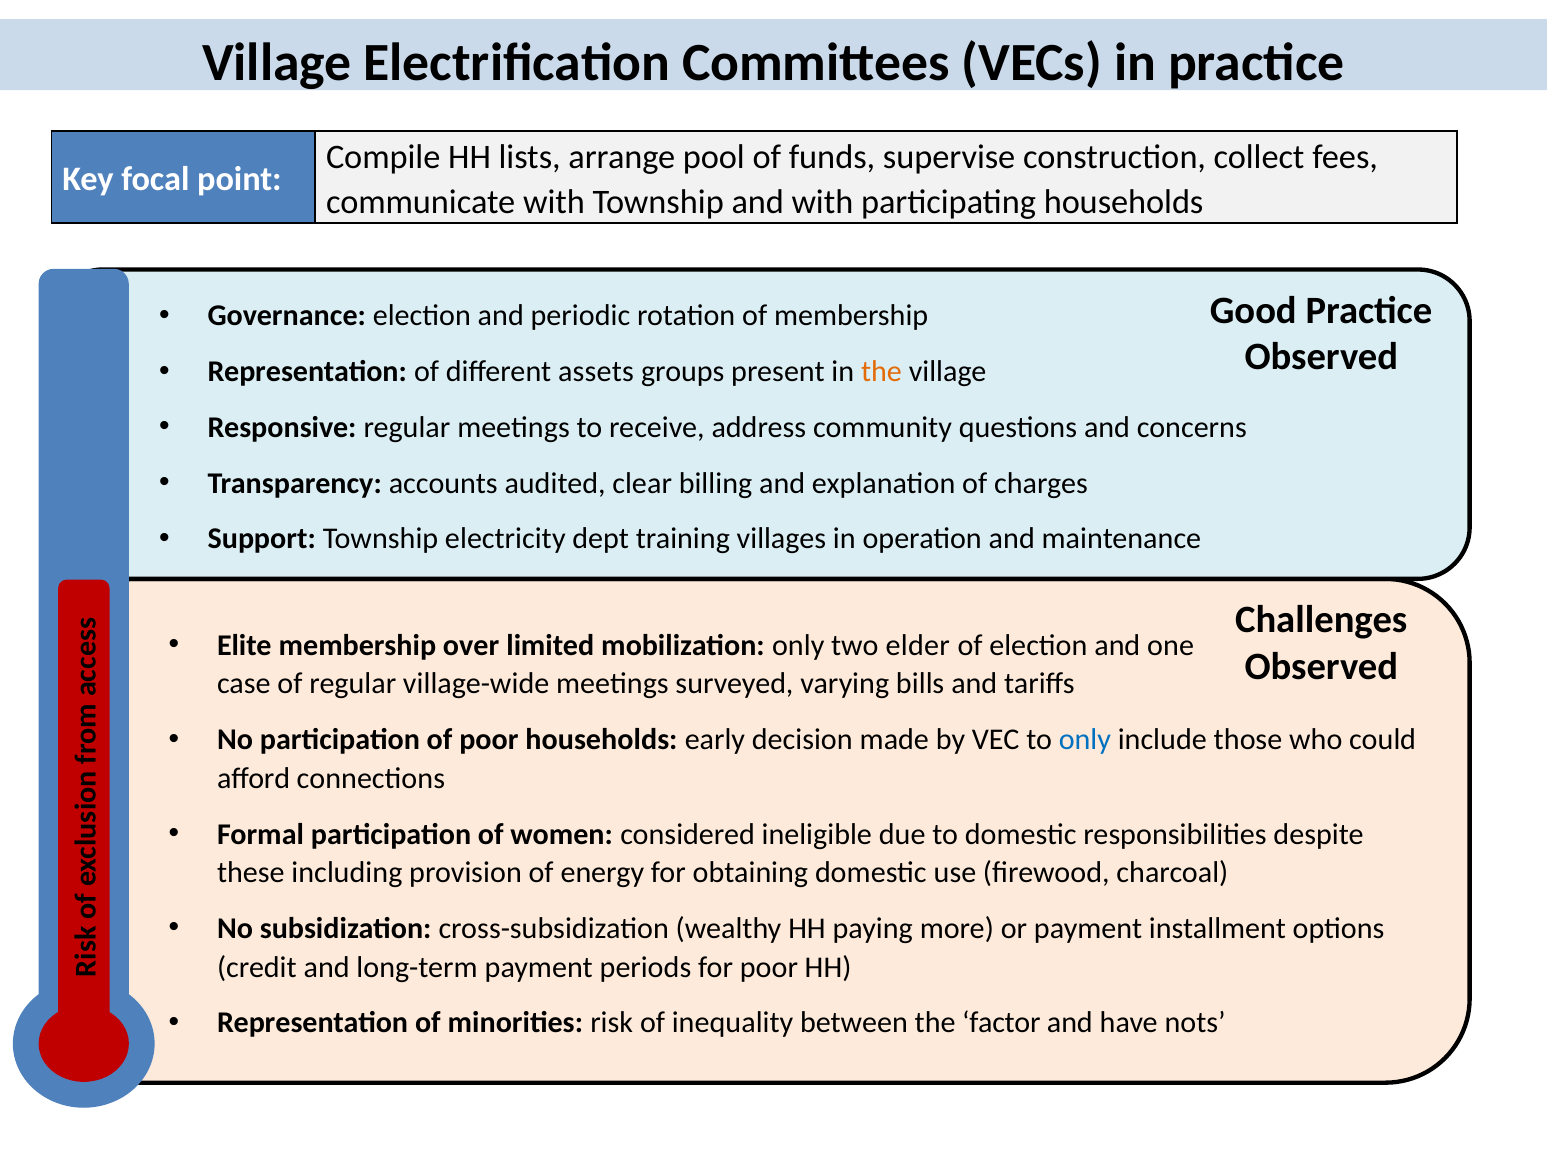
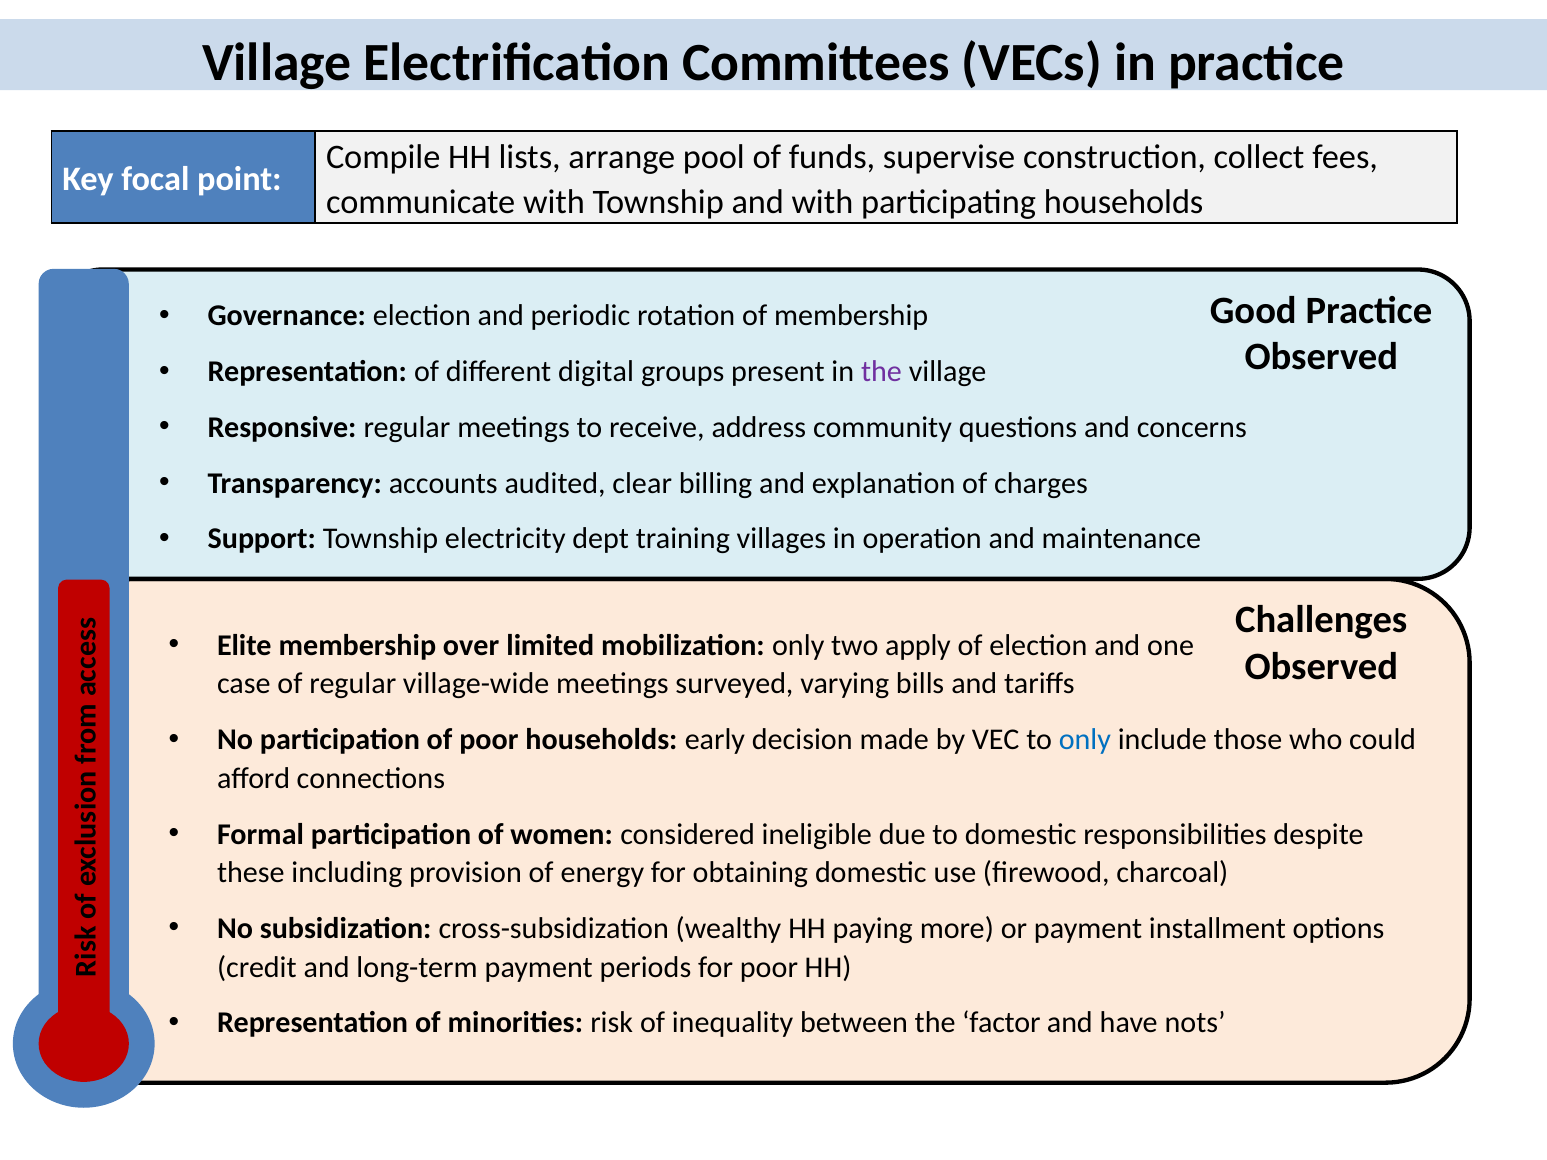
assets: assets -> digital (596, 372)
the colour: orange -> purple (882, 372)
elder: elder -> apply (918, 645)
